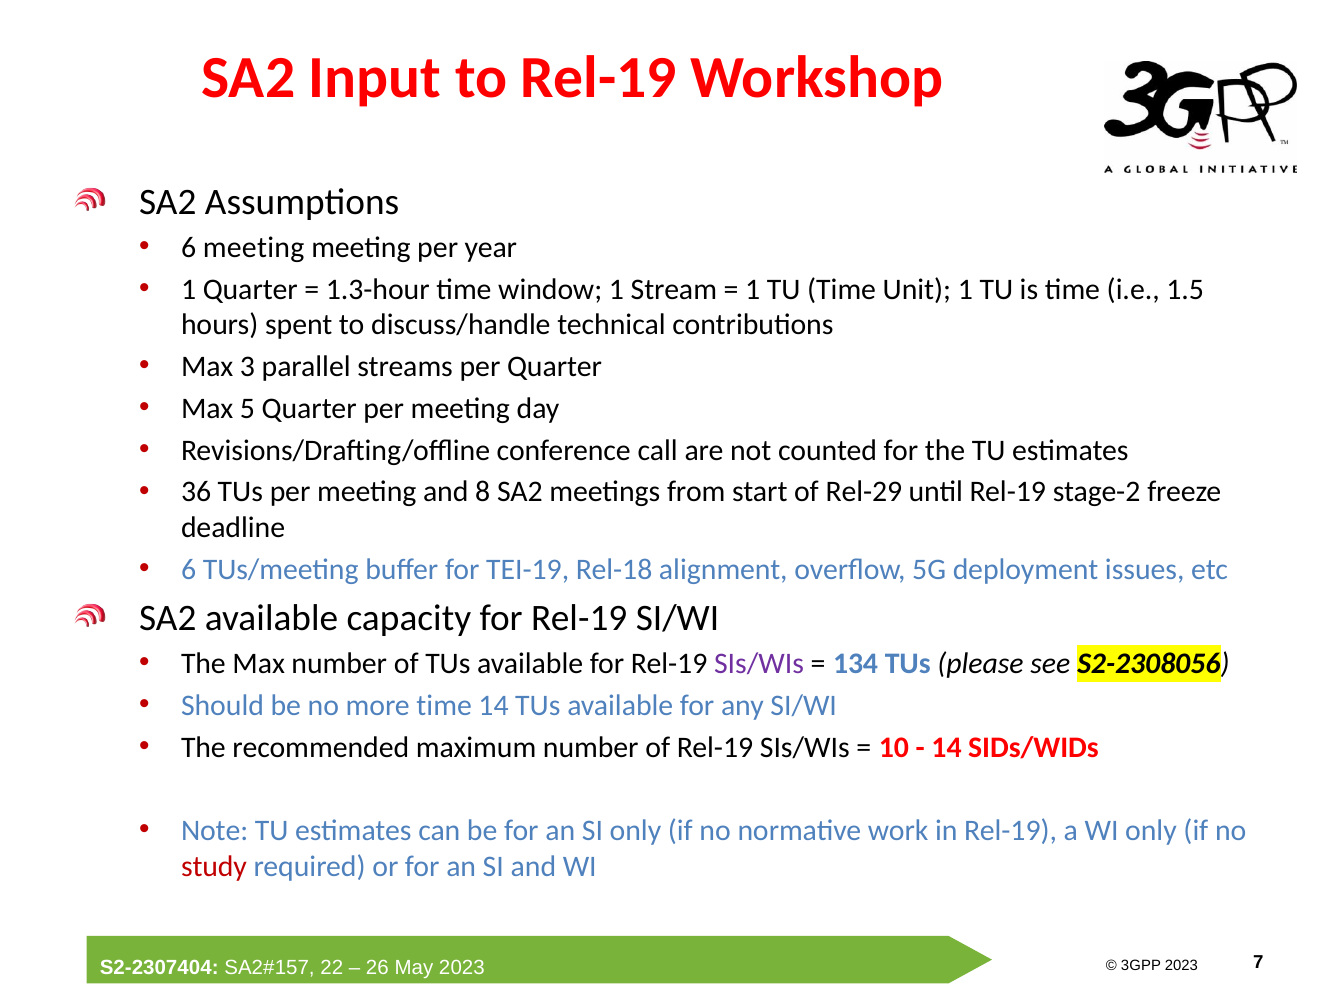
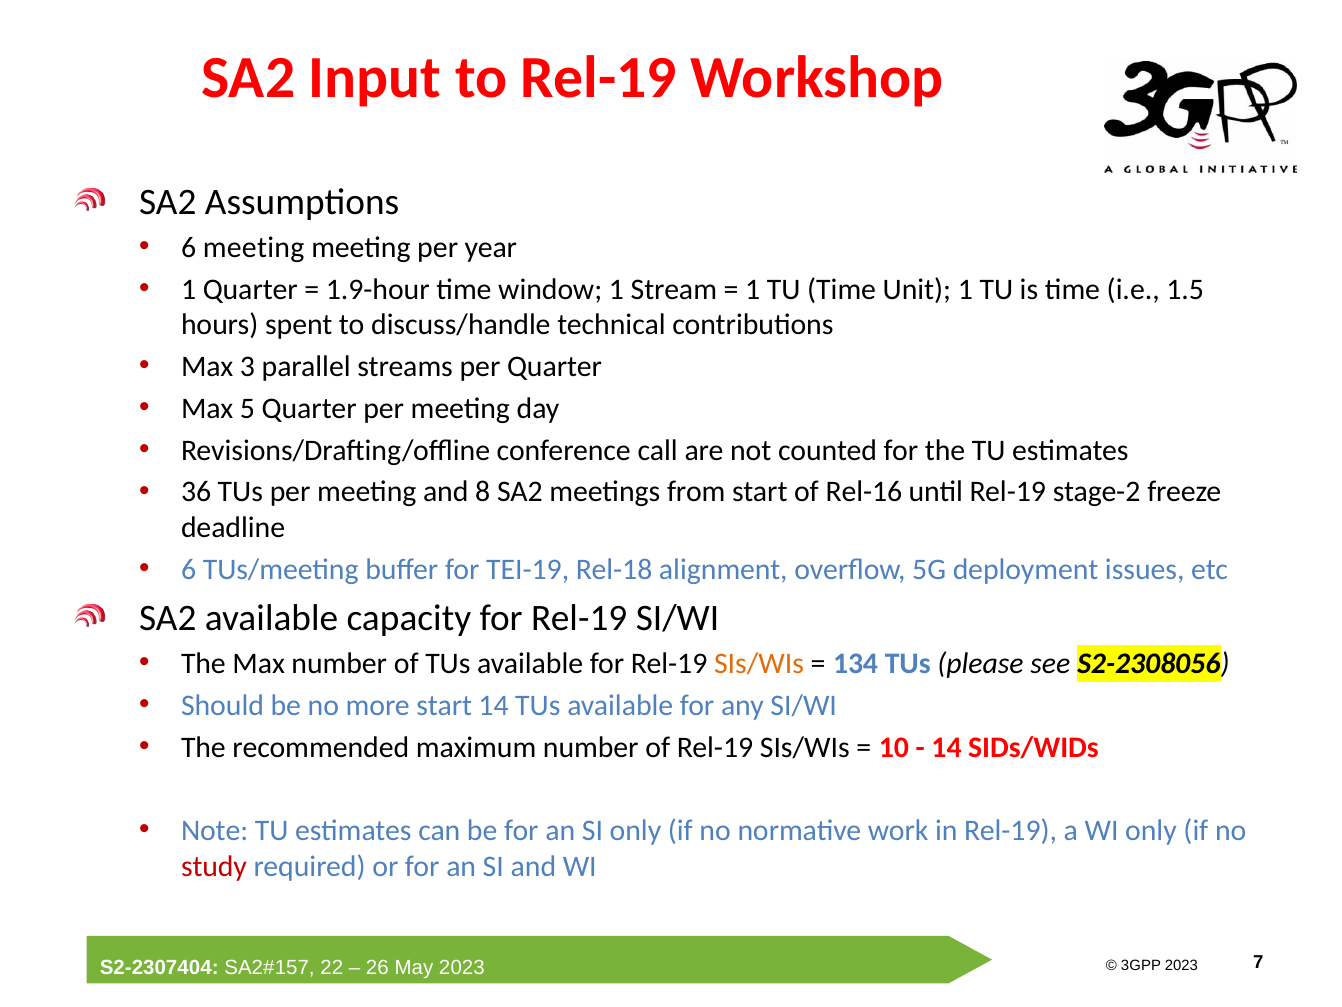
1.3-hour: 1.3-hour -> 1.9-hour (378, 289)
Rel-29: Rel-29 -> Rel-16 (864, 492)
SIs/WIs colour: purple -> orange (759, 663)
more time: time -> start (444, 705)
